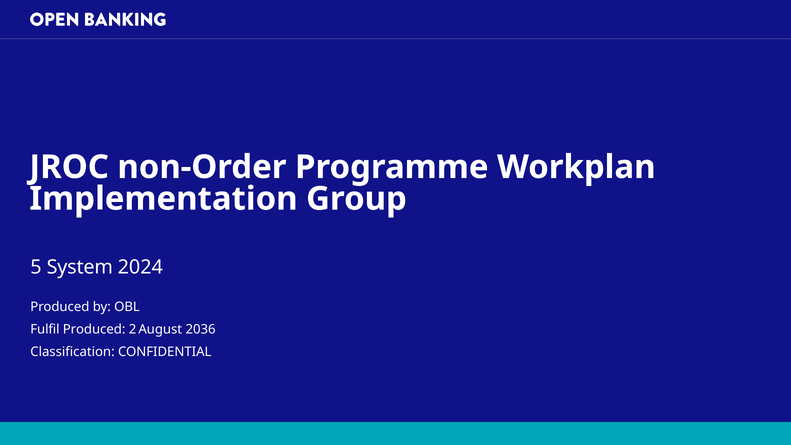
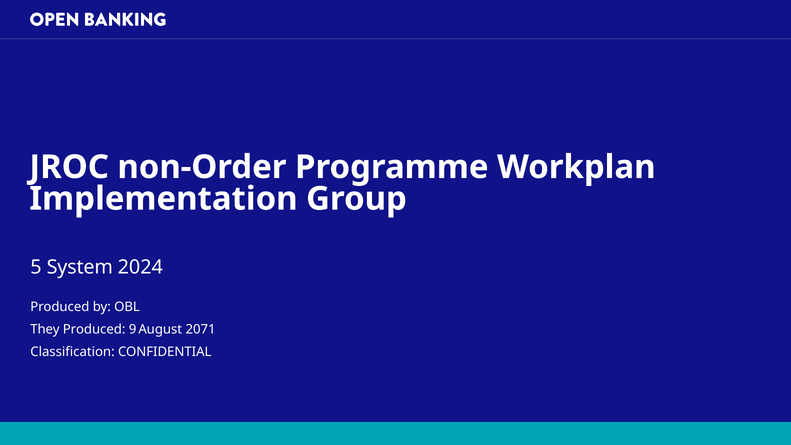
Fulfil: Fulfil -> They (45, 329)
2: 2 -> 9 (133, 329)
2036: 2036 -> 2071 (201, 329)
